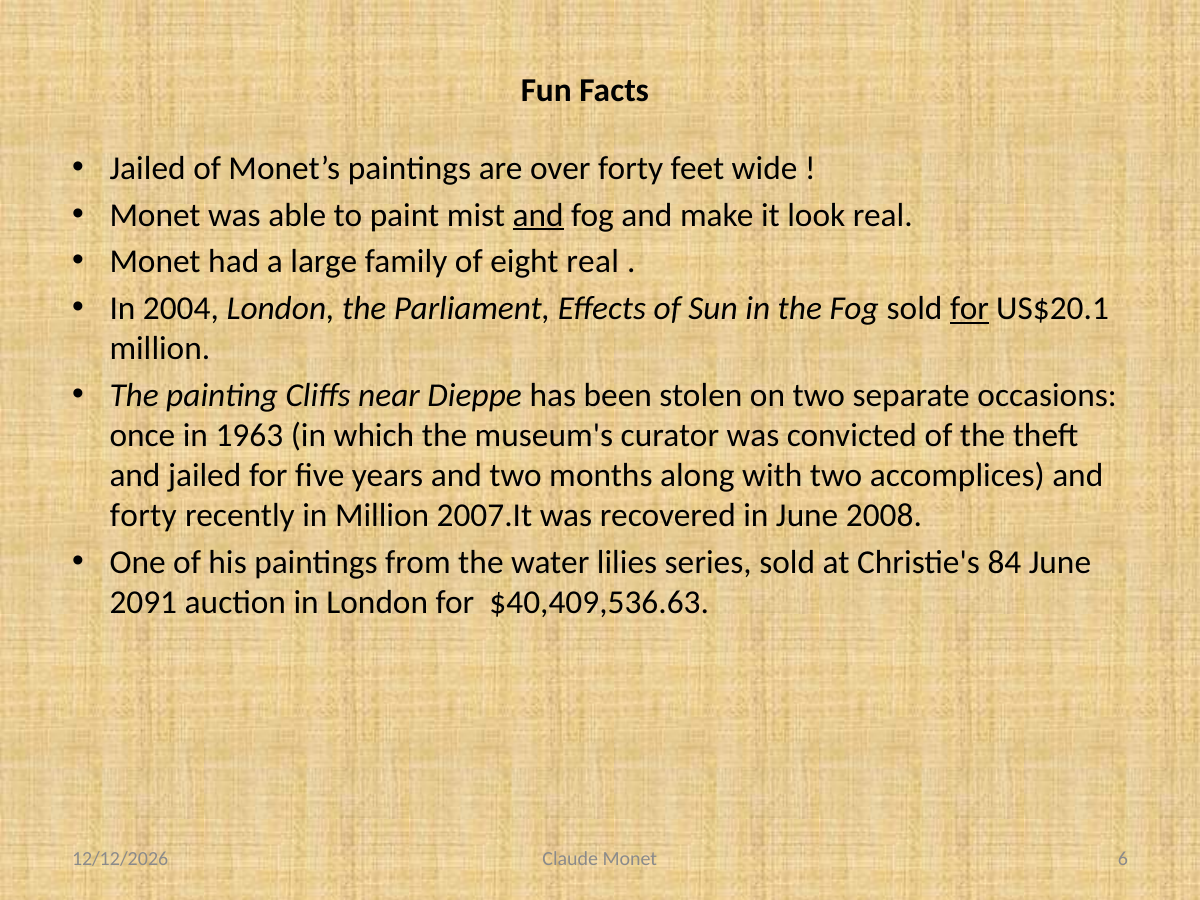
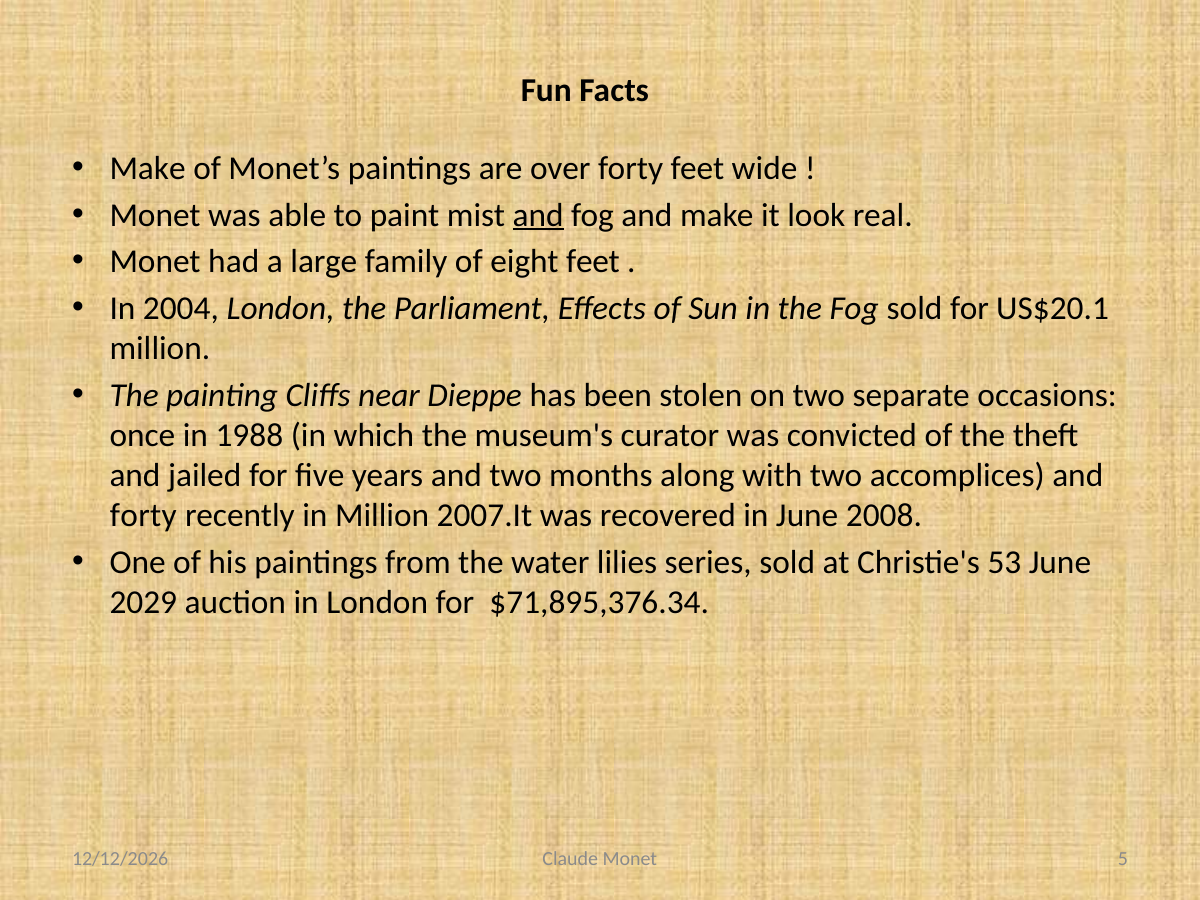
Jailed: Jailed -> Make (148, 168)
eight real: real -> feet (593, 262)
for underline: present -> none (969, 309)
1963: 1963 -> 1988 (249, 435)
84: 84 -> 53 (1004, 562)
2091: 2091 -> 2029 (143, 602)
$40,409,536.63: $40,409,536.63 -> $71,895,376.34 (599, 602)
6: 6 -> 5 (1123, 859)
